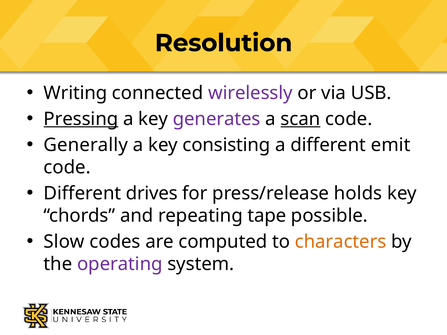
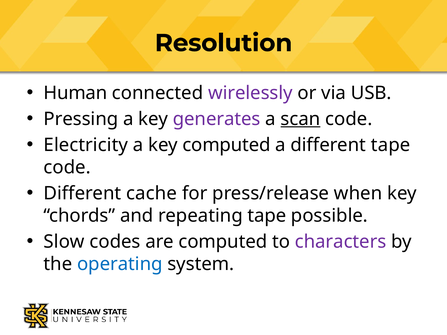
Writing: Writing -> Human (75, 93)
Pressing underline: present -> none (81, 119)
Generally: Generally -> Electricity (86, 145)
key consisting: consisting -> computed (227, 145)
different emit: emit -> tape (391, 145)
drives: drives -> cache (152, 194)
holds: holds -> when (358, 194)
characters colour: orange -> purple (341, 242)
operating colour: purple -> blue (120, 264)
